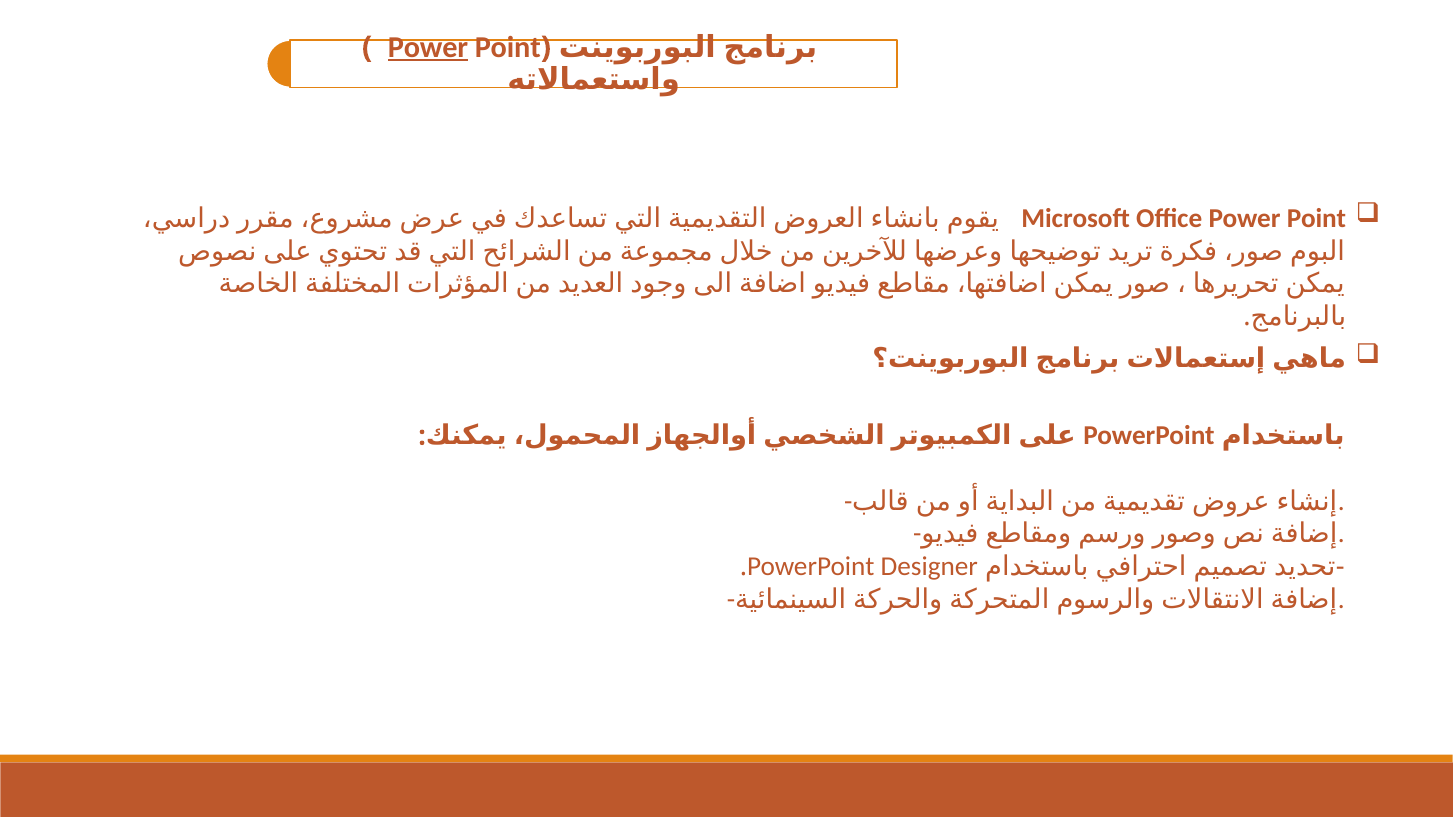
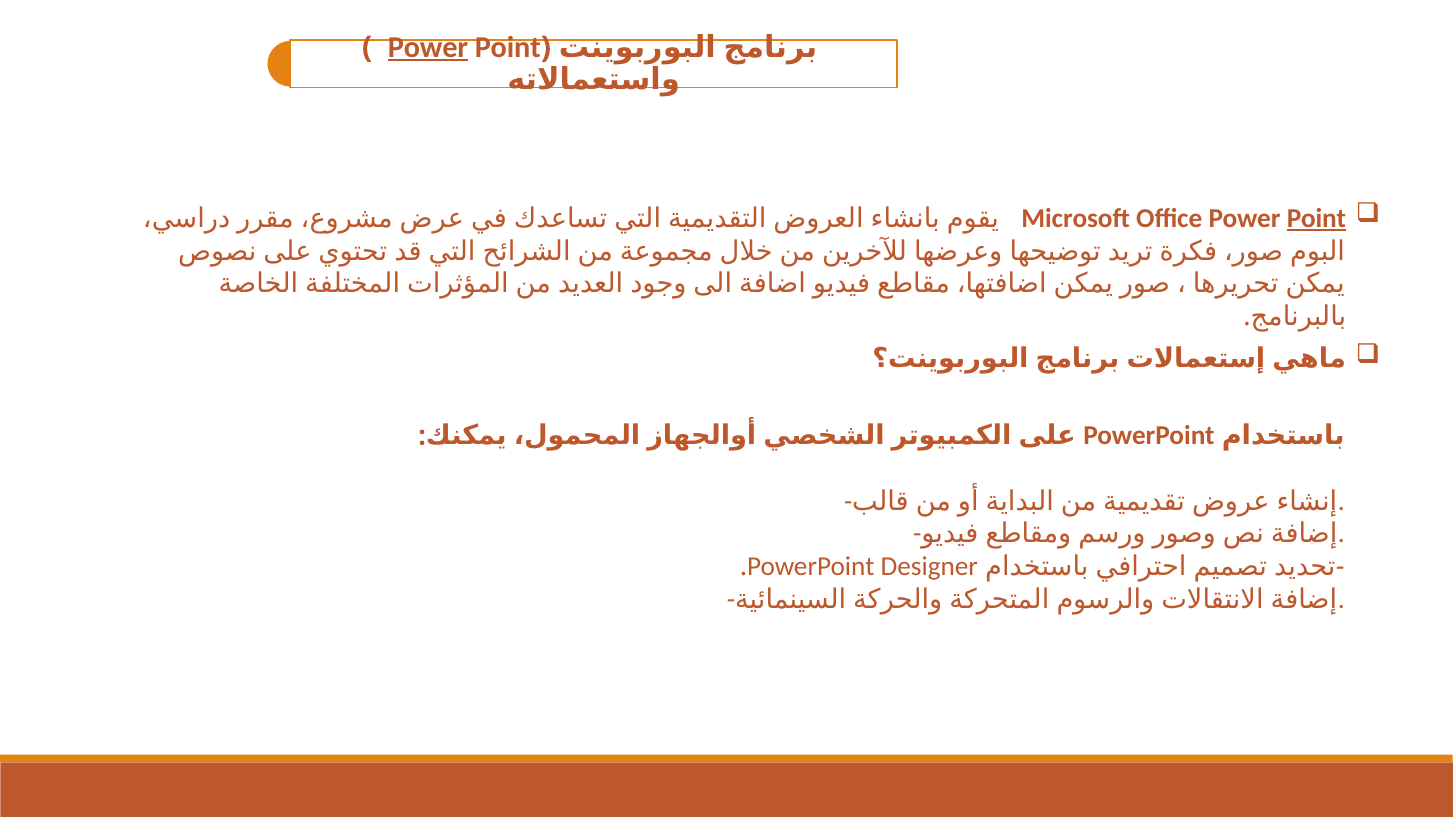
Point underline: none -> present (1316, 219)
